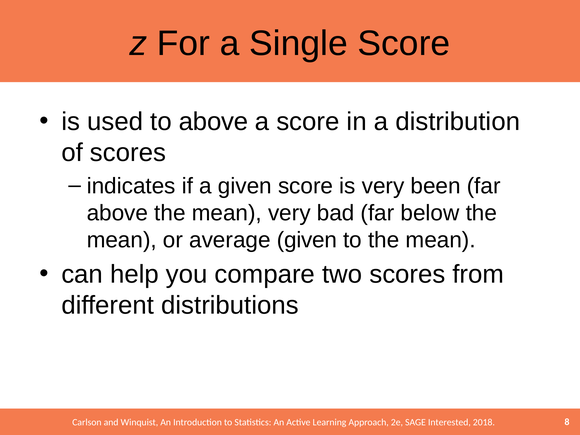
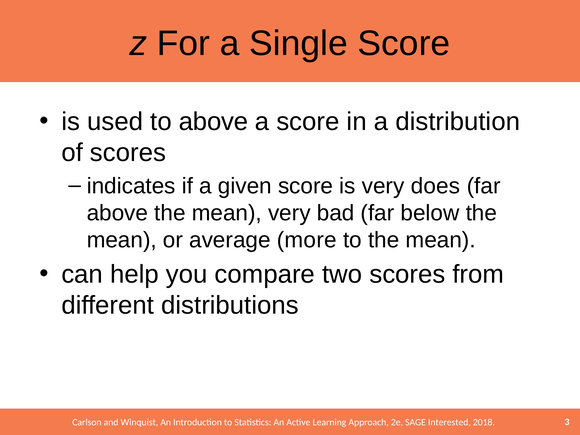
been: been -> does (435, 186)
average given: given -> more (307, 240)
8: 8 -> 3 (567, 422)
